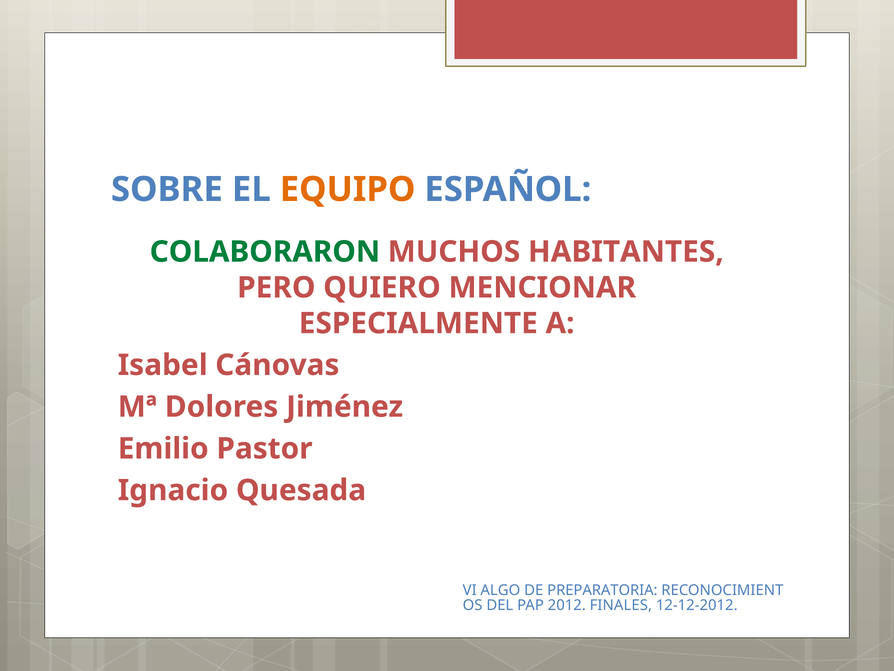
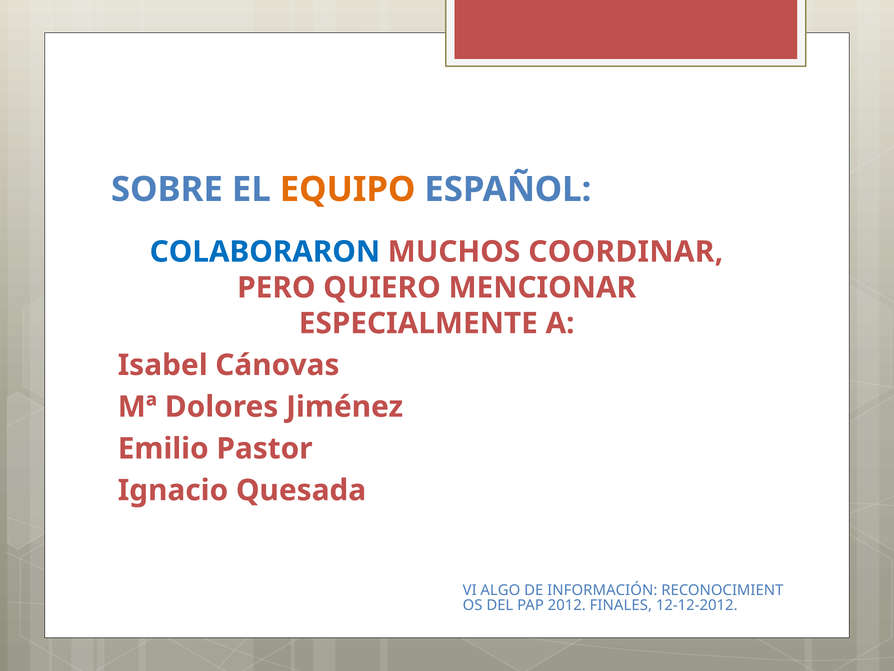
COLABORARON colour: green -> blue (265, 252)
HABITANTES: HABITANTES -> COORDINAR (626, 252)
PREPARATORIA: PREPARATORIA -> INFORMACIÓN (602, 590)
